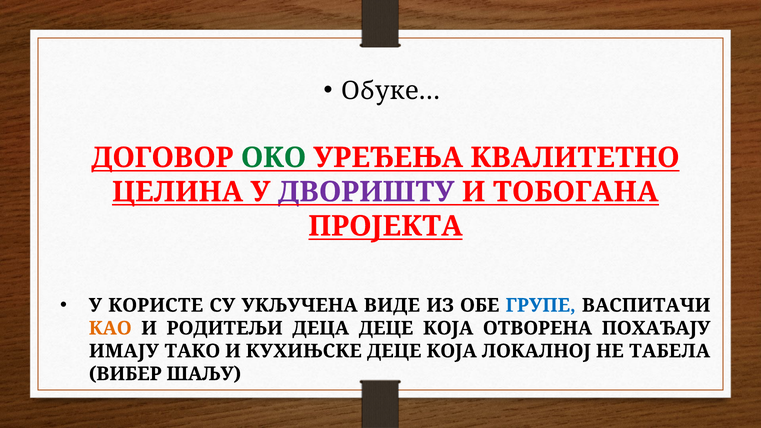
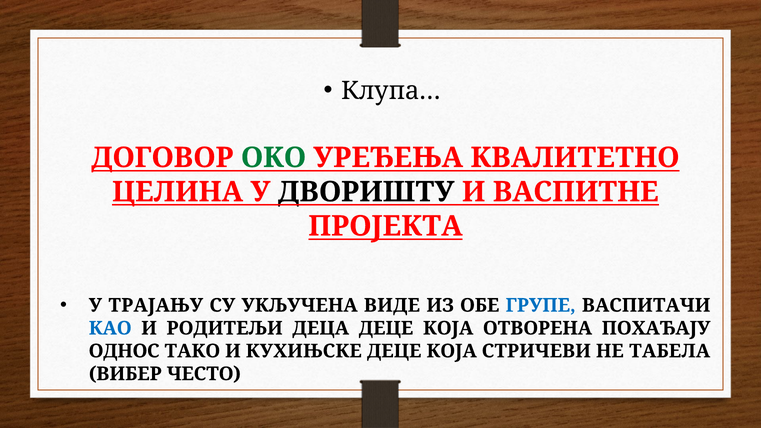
Обуке…: Обуке… -> Клупа… (391, 91)
ДВОРИШТУ colour: purple -> black (366, 192)
ТОБОГАНА: ТОБОГАНА -> ВАСПИТНЕ (576, 192)
КОРИСТЕ: КОРИСТЕ -> ТРАЈАЊУ (156, 305)
КАО colour: orange -> blue (110, 328)
ИМАЈУ: ИМАЈУ -> ОДНОС (124, 351)
ЛОКАЛНОЈ: ЛОКАЛНОЈ -> СТРИЧЕВИ (536, 351)
ШАЉУ: ШАЉУ -> ЧЕСТО (204, 374)
